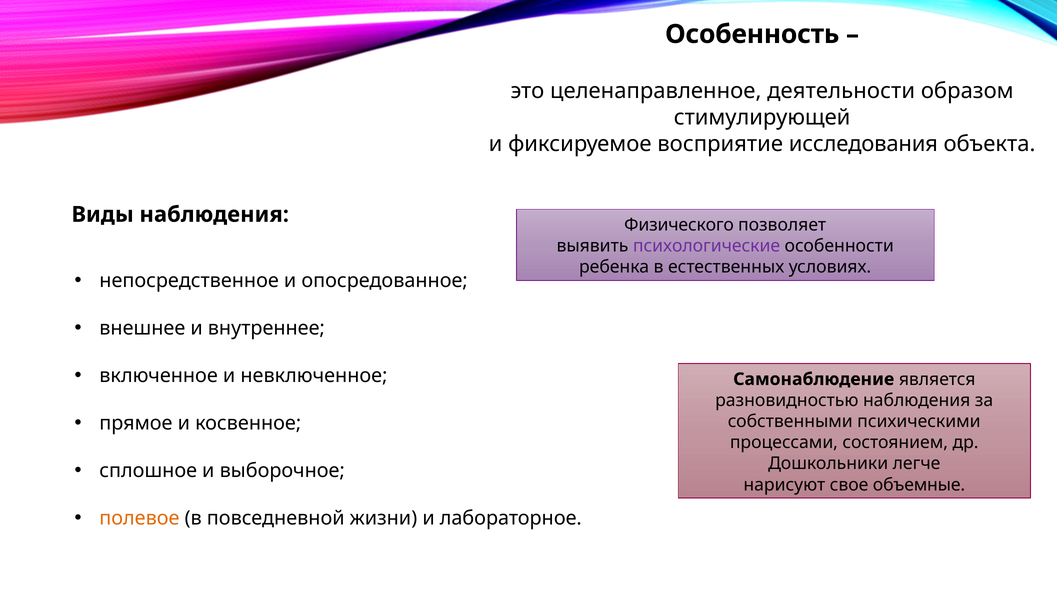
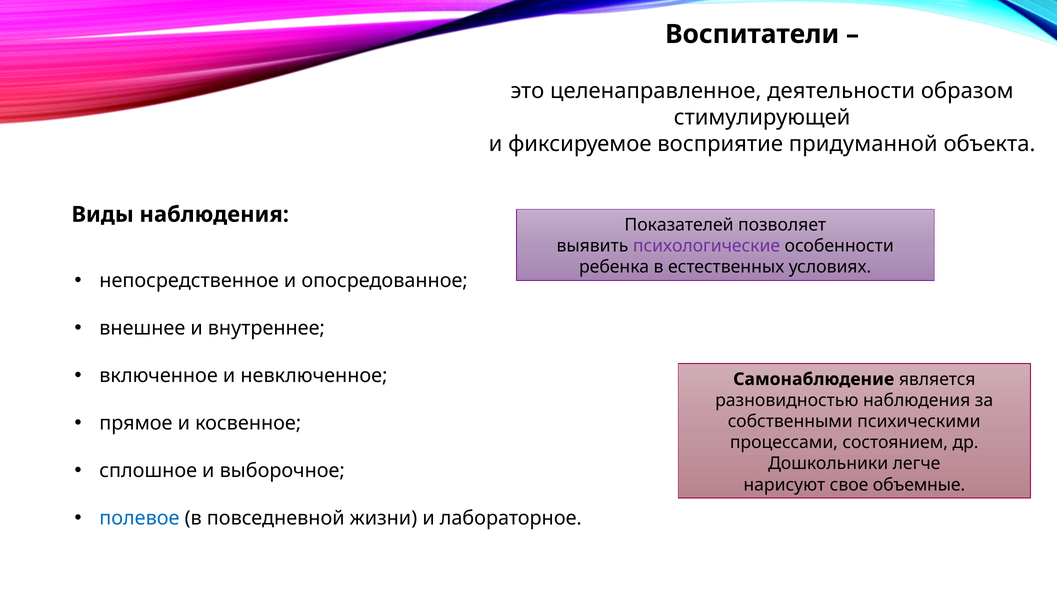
Особенность: Особенность -> Воспитатели (752, 34)
исследования: исследования -> придуманной (863, 144)
Физического: Физического -> Показателей (679, 225)
полевое colour: orange -> blue (139, 519)
